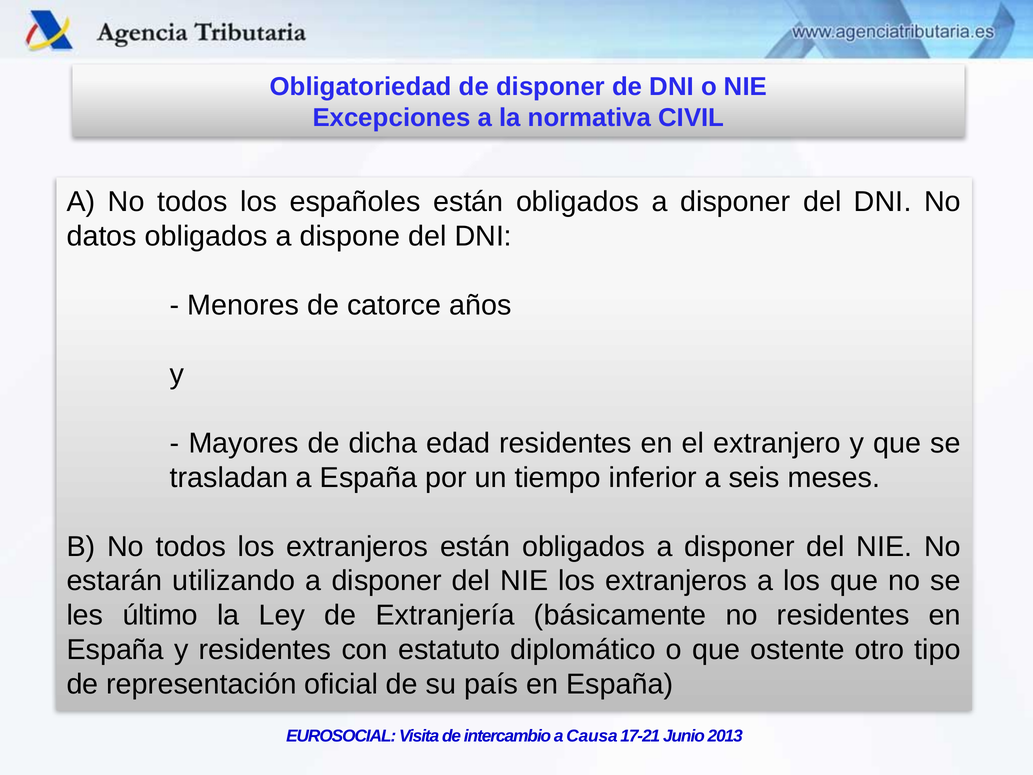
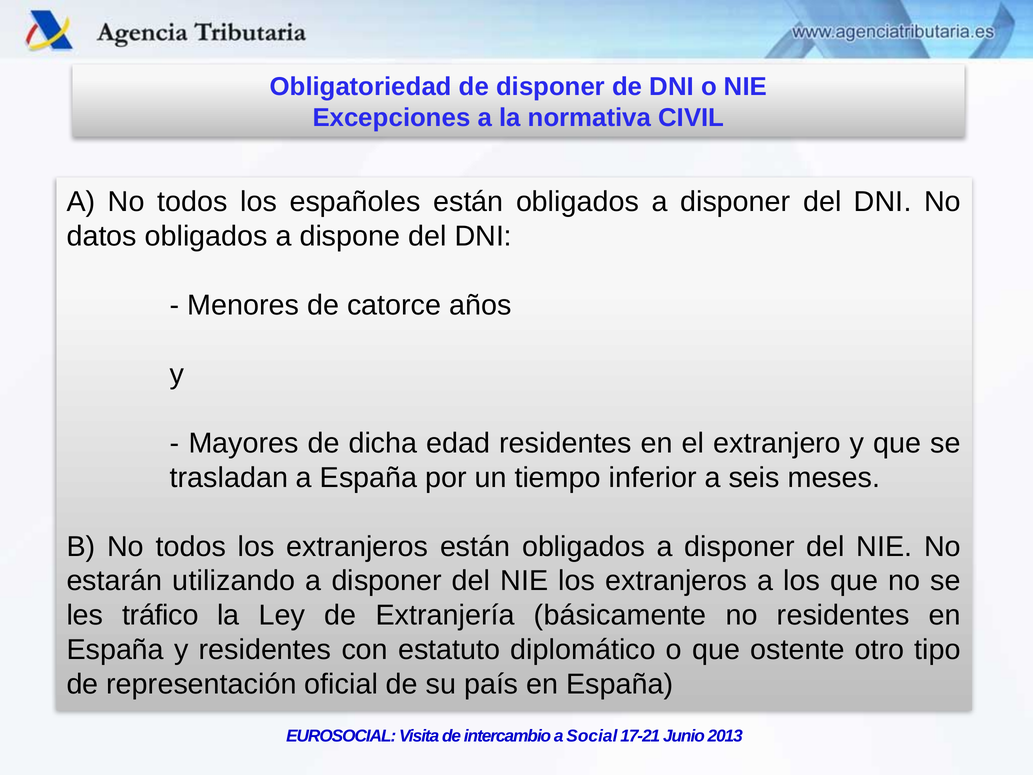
último: último -> tráfico (160, 615)
Causa: Causa -> Social (592, 736)
